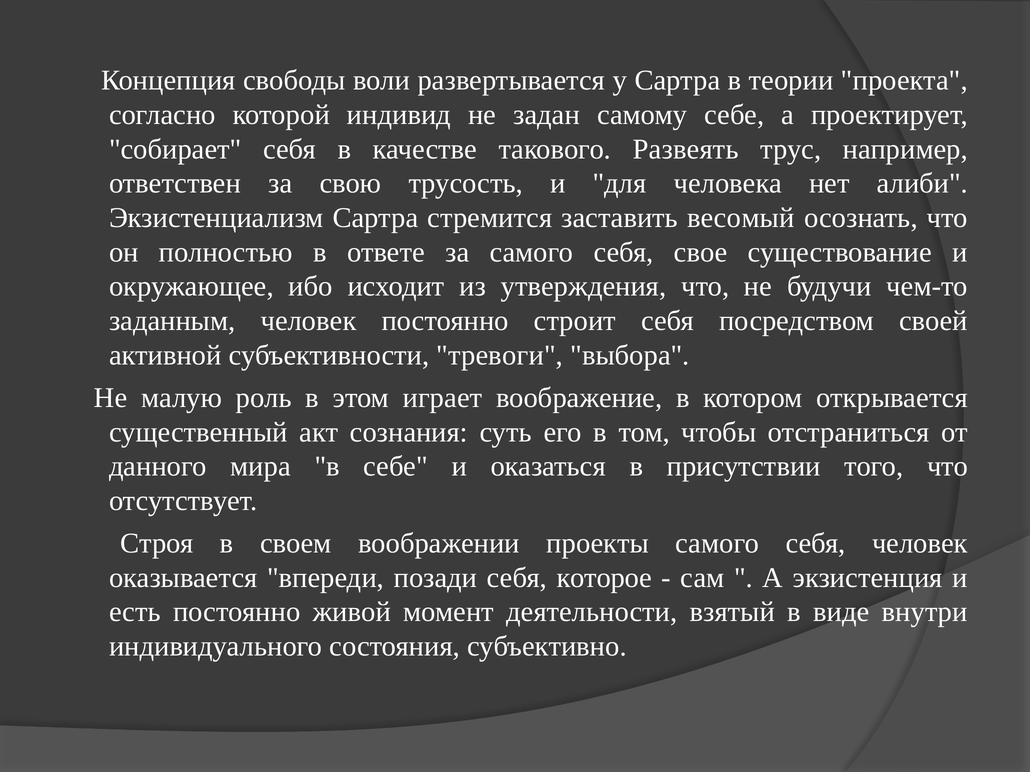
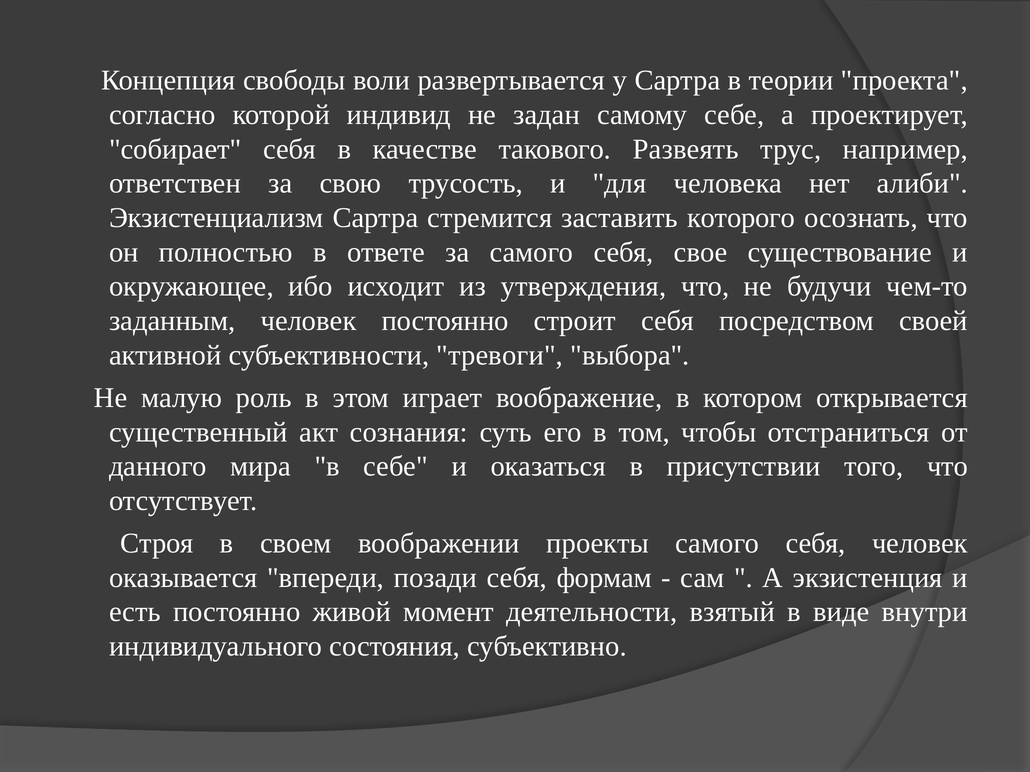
весомый: весомый -> которого (741, 218)
которое: которое -> формам (604, 578)
